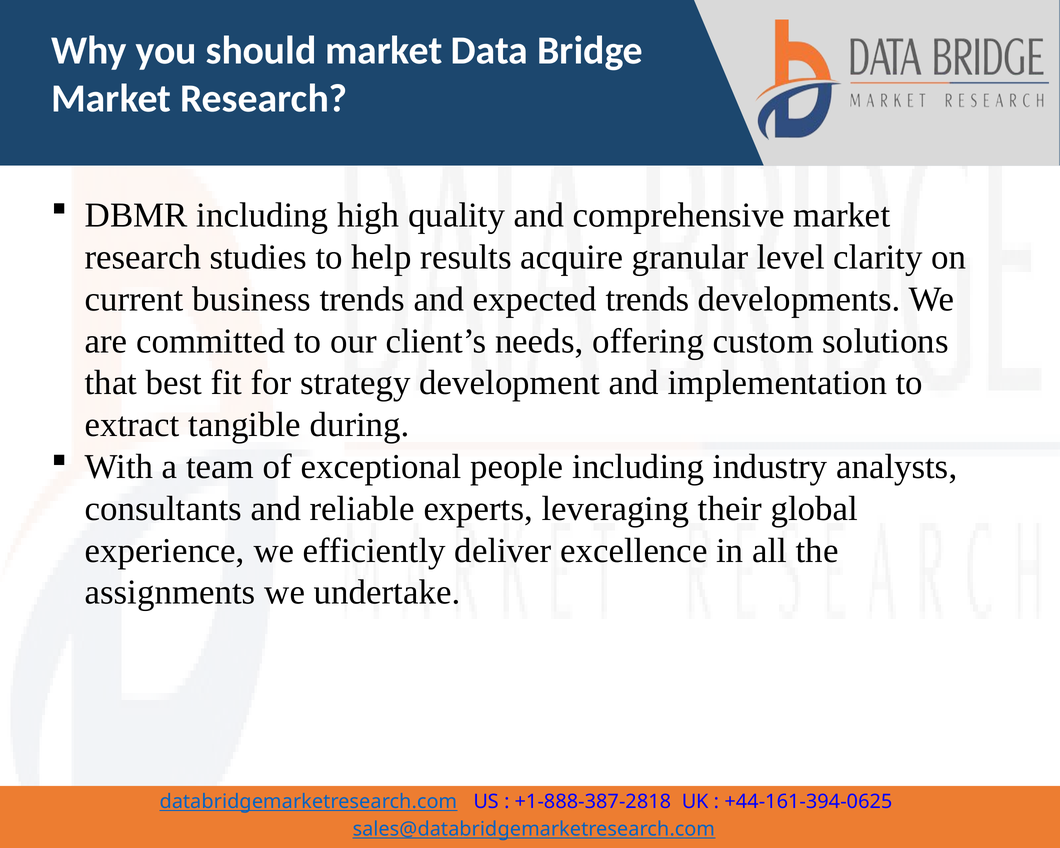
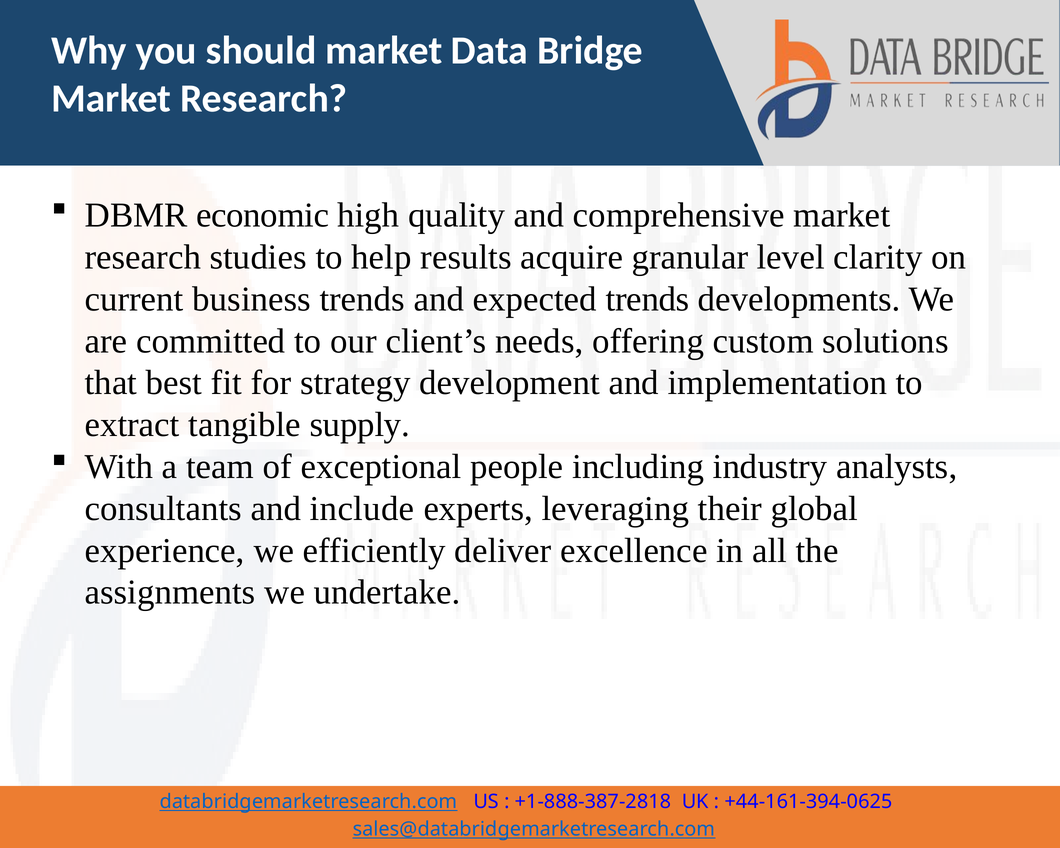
DBMR including: including -> economic (263, 215)
during: during -> supply (360, 425)
reliable: reliable -> include (362, 509)
